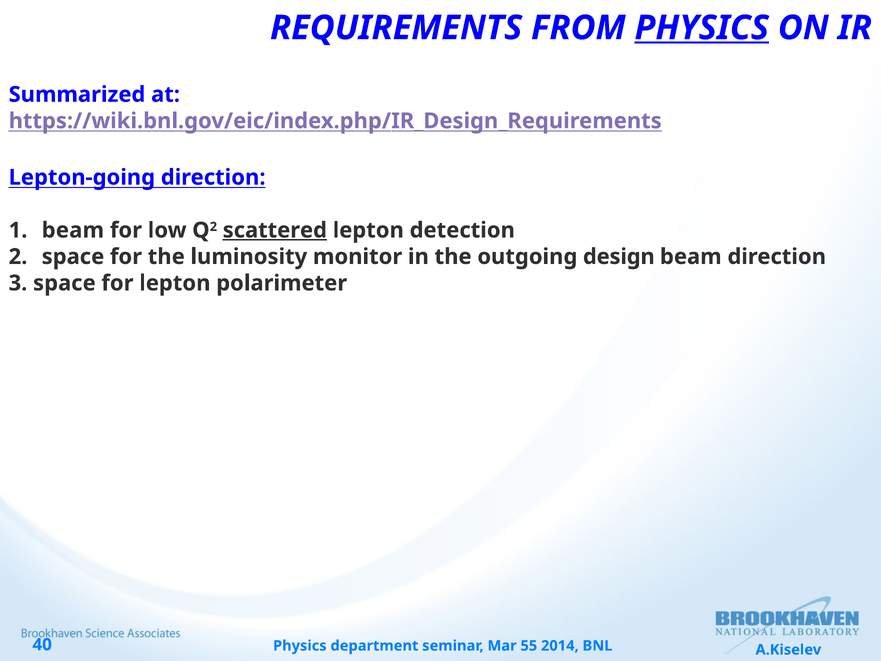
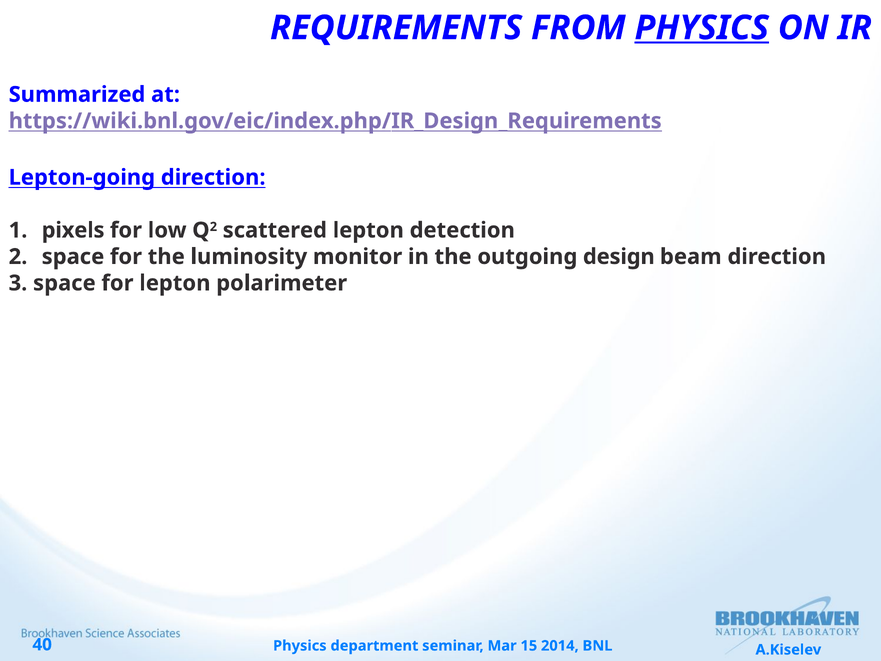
beam: beam -> pixels (73, 230)
scattered underline: present -> none (275, 230)
55: 55 -> 15 (529, 646)
